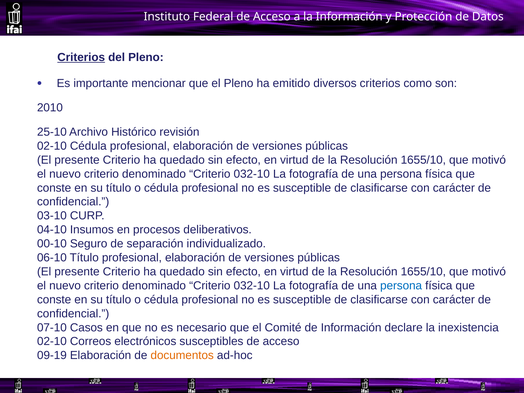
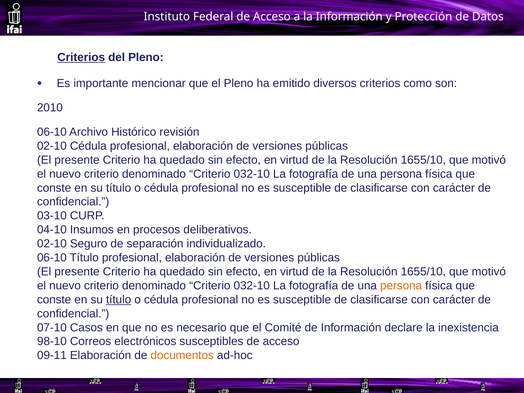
25-10: 25-10 -> 06-10 (52, 132)
00-10: 00-10 -> 02-10 (52, 244)
persona colour: blue -> orange (401, 286)
título underline: none -> present (119, 300)
02-10: 02-10 -> 98-10 (52, 341)
09-19: 09-19 -> 09-11 (52, 355)
